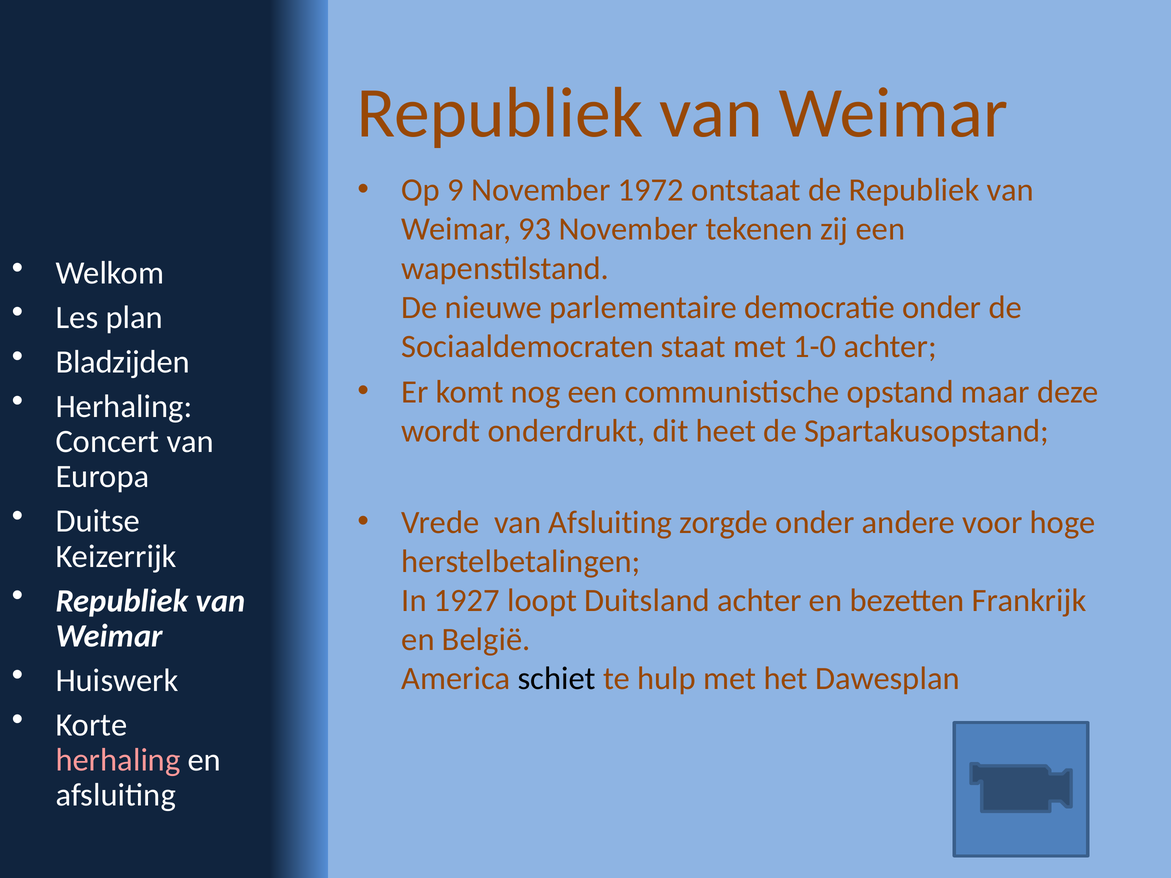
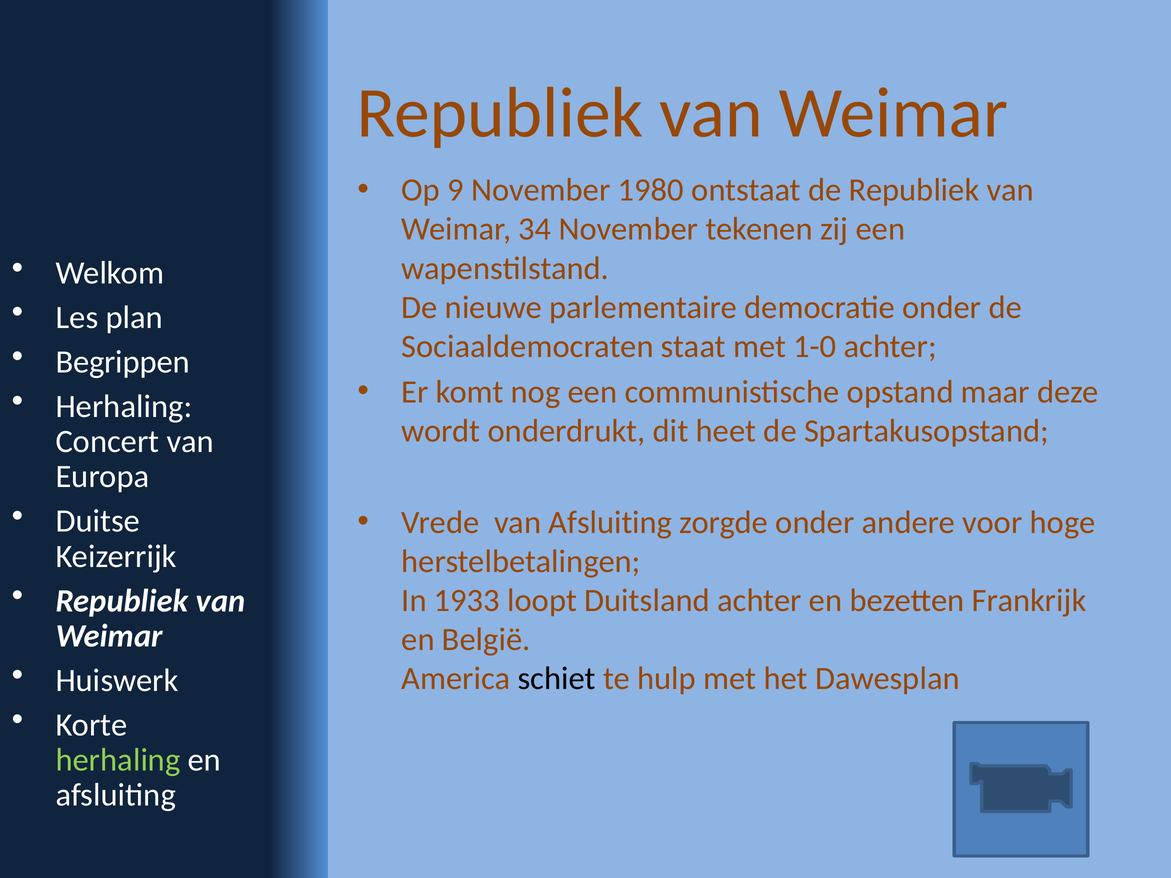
1972: 1972 -> 1980 (651, 190)
93: 93 -> 34 (535, 229)
Bladzijden: Bladzijden -> Begrippen (123, 362)
1927: 1927 -> 1933 (467, 601)
herhaling colour: pink -> light green (118, 760)
